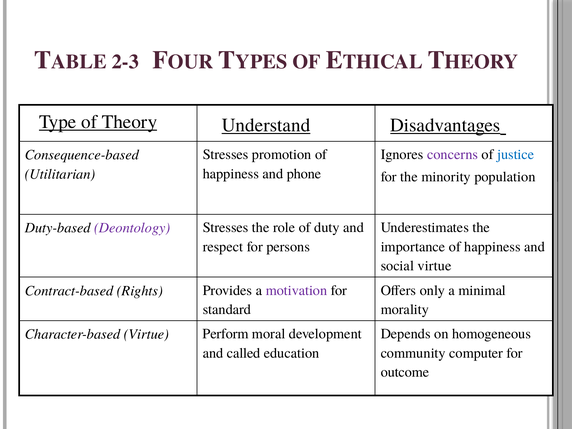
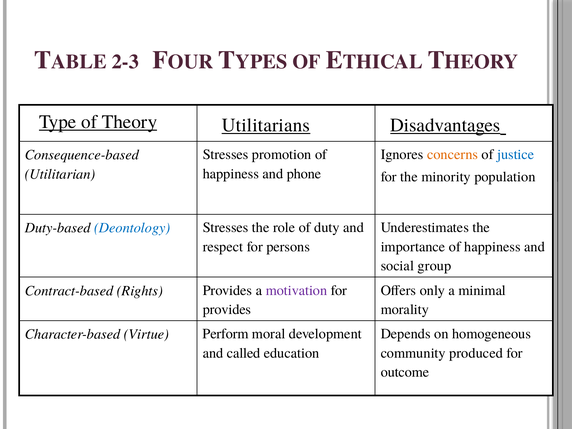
Understand: Understand -> Utilitarians (266, 125)
concerns colour: purple -> orange (453, 155)
Deontology colour: purple -> blue (132, 228)
social virtue: virtue -> group (434, 266)
standard: standard -> provides (227, 310)
computer: computer -> produced (476, 353)
